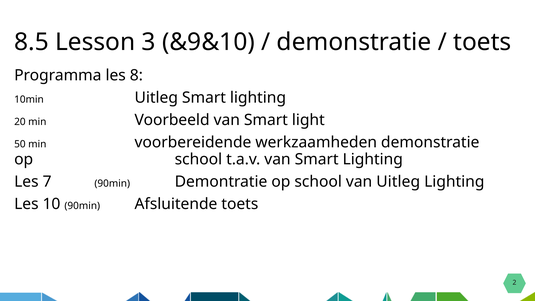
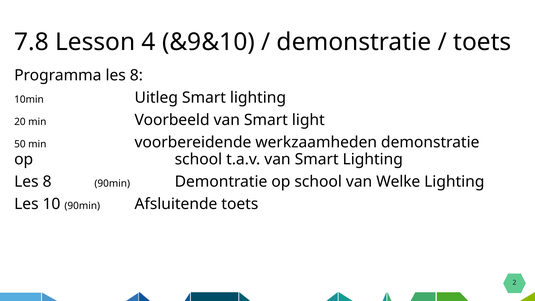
8.5: 8.5 -> 7.8 (31, 42)
3: 3 -> 4 (149, 42)
7: 7 -> 8 (47, 182)
van Uitleg: Uitleg -> Welke (398, 182)
